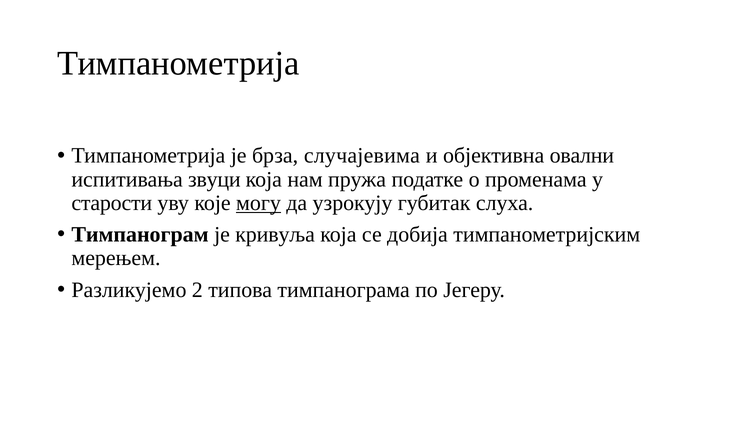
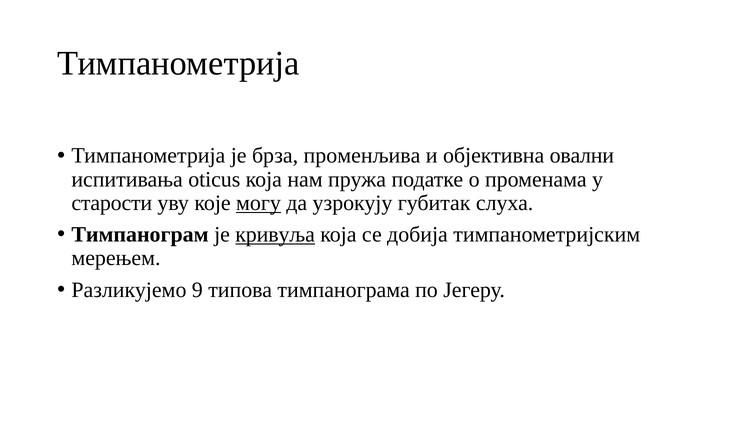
случајевима: случајевима -> променљива (362, 156)
звуци: звуци -> oticus (214, 179)
кривуља underline: none -> present (275, 235)
2: 2 -> 9 (197, 290)
